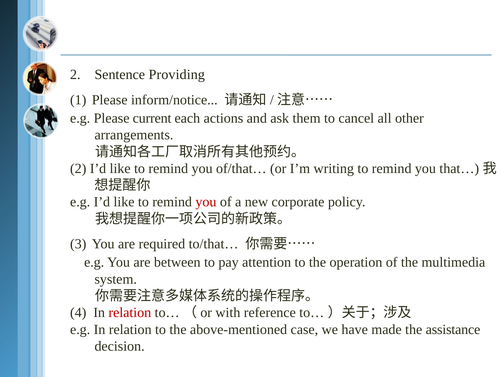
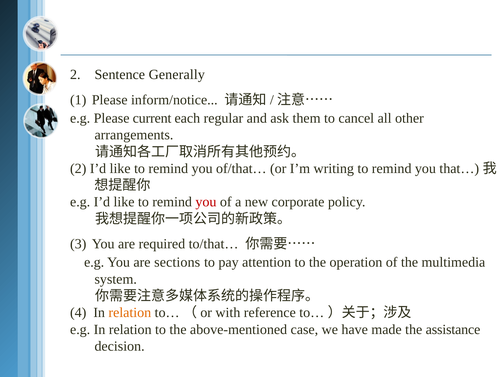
Providing: Providing -> Generally (177, 75)
actions: actions -> regular (223, 118)
between: between -> sections (177, 263)
relation colour: red -> orange (130, 313)
